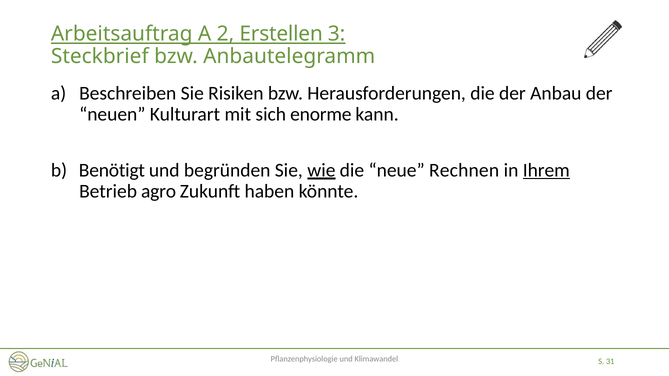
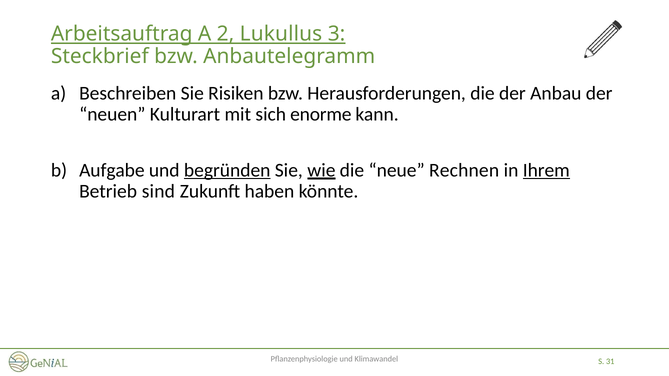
Erstellen: Erstellen -> Lukullus (281, 34)
Benötigt: Benötigt -> Aufgabe (112, 170)
begründen underline: none -> present (227, 170)
agro: agro -> sind (158, 191)
